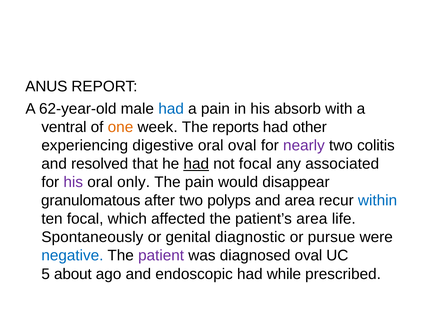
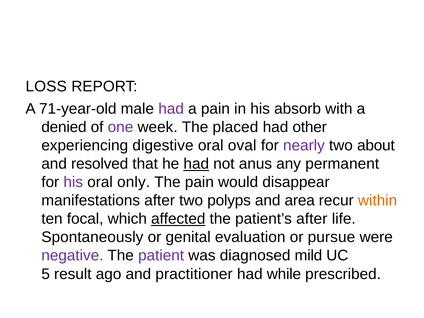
ANUS: ANUS -> LOSS (46, 87)
62-year-old: 62-year-old -> 71-year-old (78, 109)
had colour: blue -> purple (171, 109)
ventral: ventral -> denied (64, 127)
one colour: orange -> purple (120, 127)
reports: reports -> placed (235, 127)
colitis: colitis -> about (376, 145)
not focal: focal -> anus (255, 164)
associated: associated -> permanent (342, 164)
granulomatous: granulomatous -> manifestations (91, 201)
within colour: blue -> orange (378, 201)
affected underline: none -> present (178, 219)
patient’s area: area -> after (312, 219)
diagnostic: diagnostic -> evaluation (250, 237)
negative colour: blue -> purple (72, 256)
diagnosed oval: oval -> mild (308, 256)
about: about -> result (73, 274)
endoscopic: endoscopic -> practitioner (194, 274)
